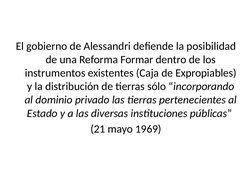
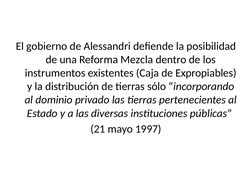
Formar: Formar -> Mezcla (137, 60)
1969: 1969 -> 1997 (148, 129)
